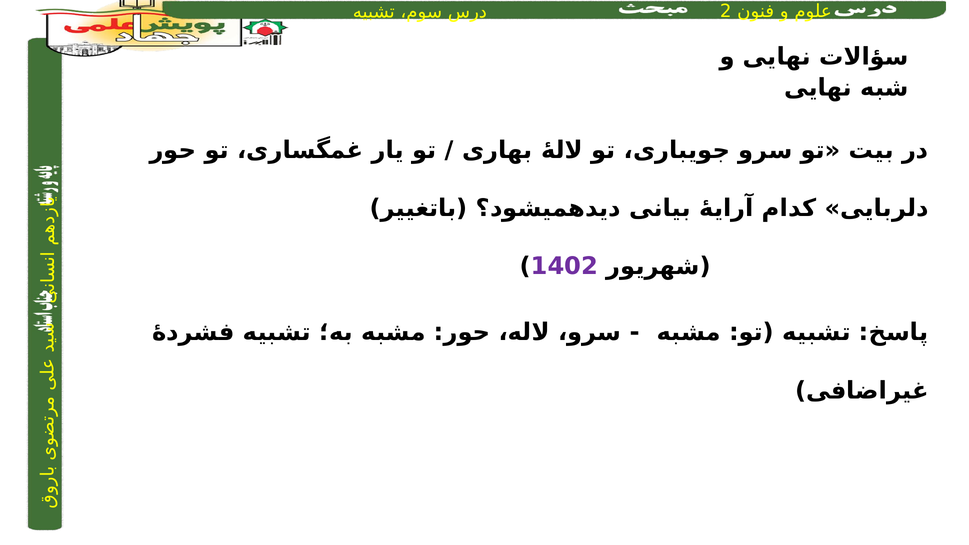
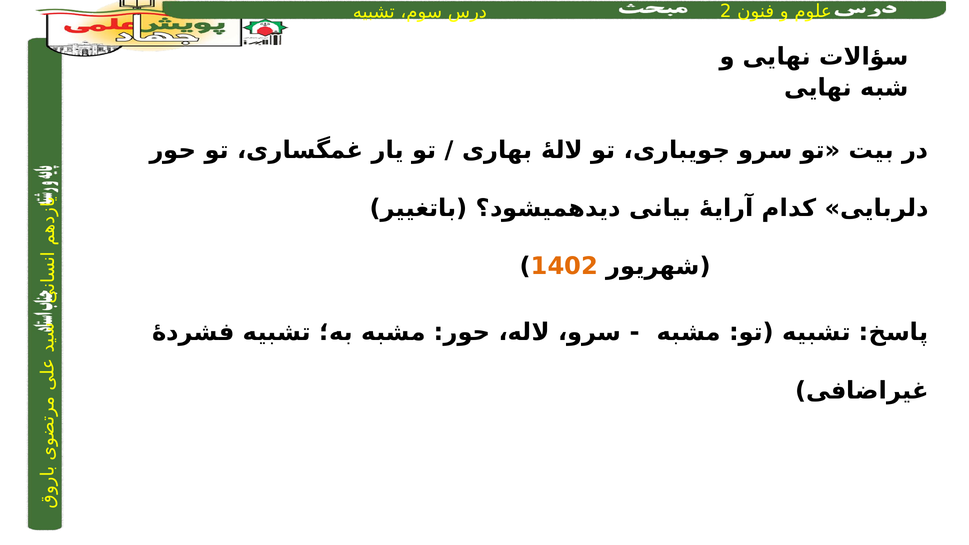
1402 colour: purple -> orange (564, 266)
